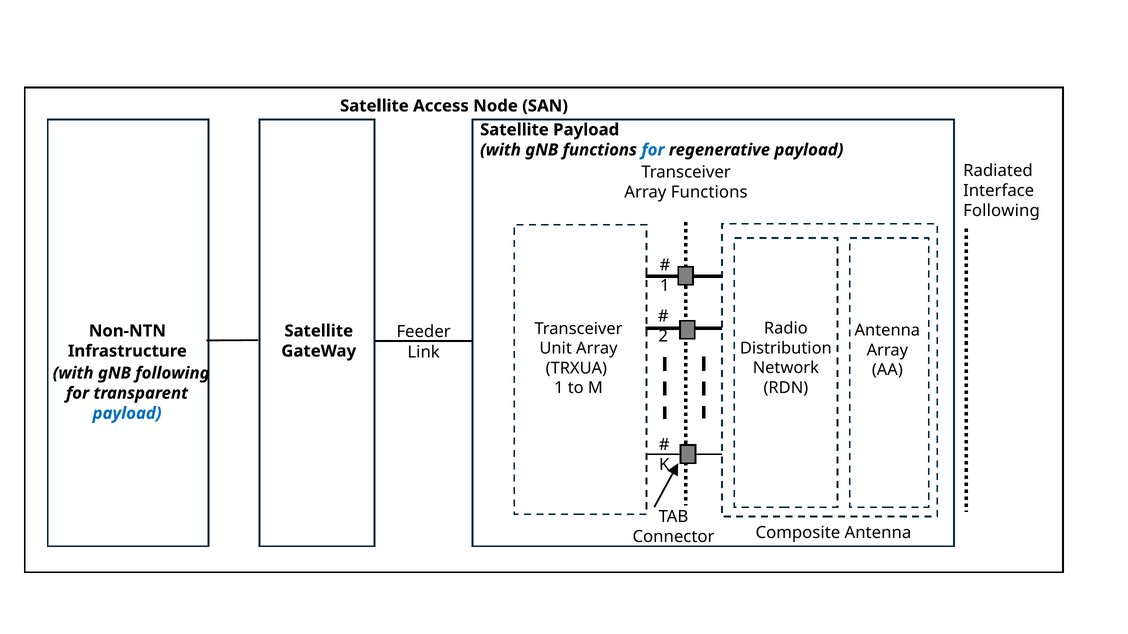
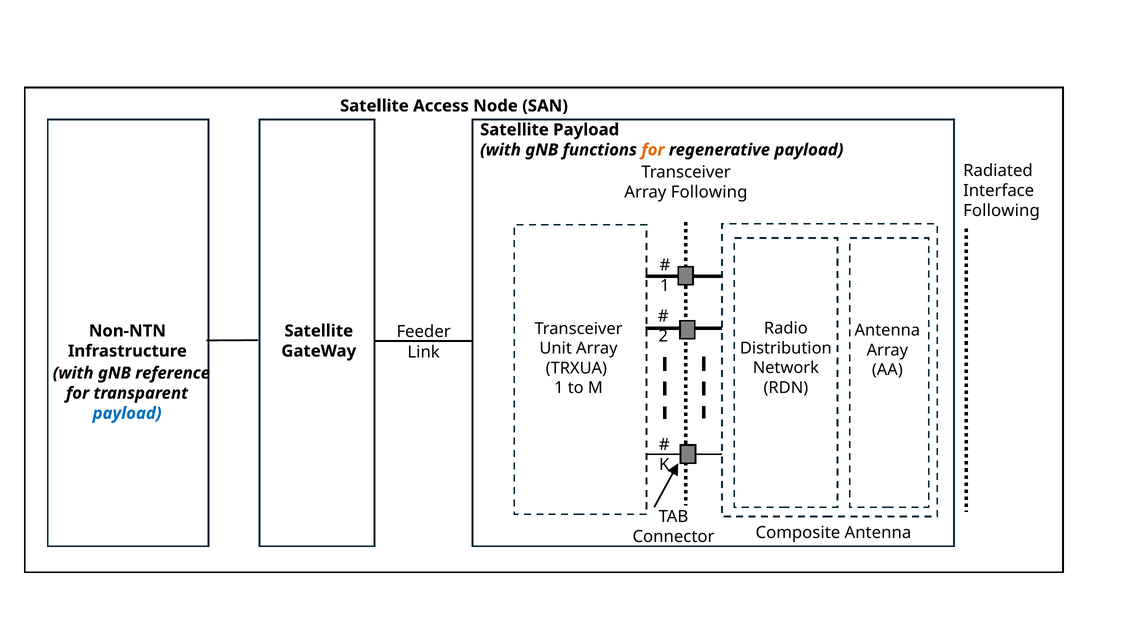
for colour: blue -> orange (653, 150)
Array Functions: Functions -> Following (709, 192)
gNB following: following -> reference (173, 373)
